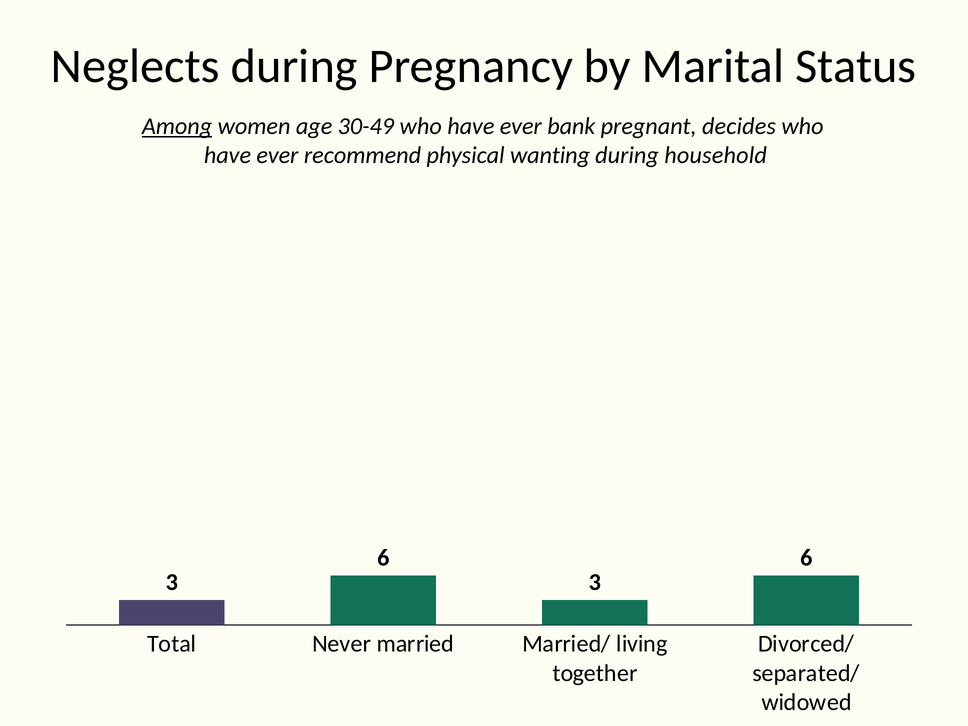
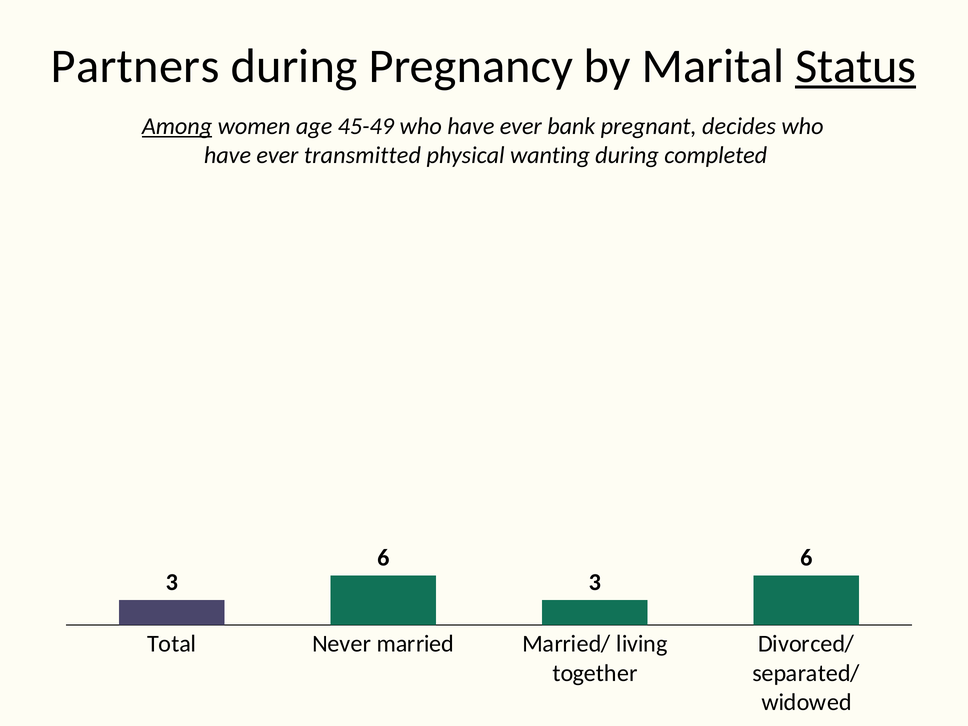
Neglects: Neglects -> Partners (135, 66)
Status underline: none -> present (856, 66)
30-49: 30-49 -> 45-49 (366, 126)
recommend: recommend -> transmitted (362, 156)
household: household -> completed (716, 156)
